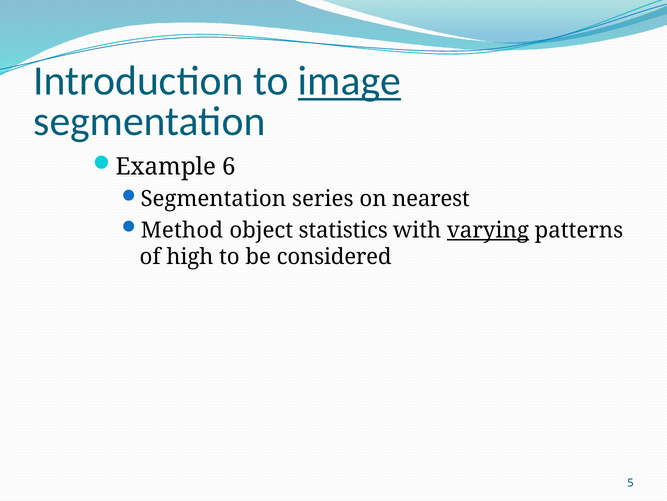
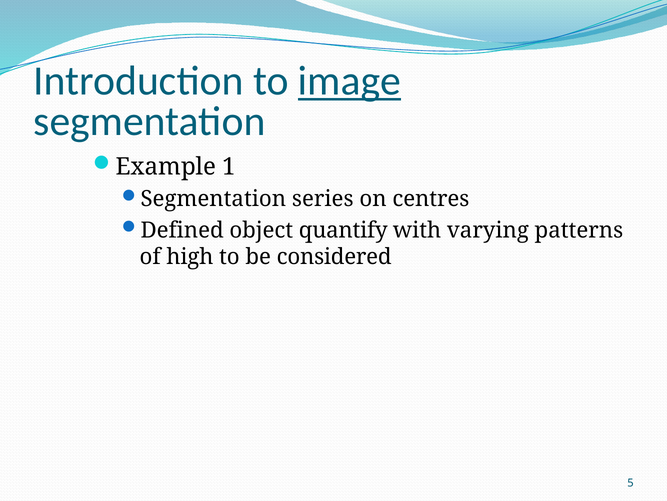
6: 6 -> 1 (229, 167)
nearest: nearest -> centres (431, 199)
Method: Method -> Defined (182, 230)
statistics: statistics -> quantify (343, 230)
varying underline: present -> none (488, 230)
